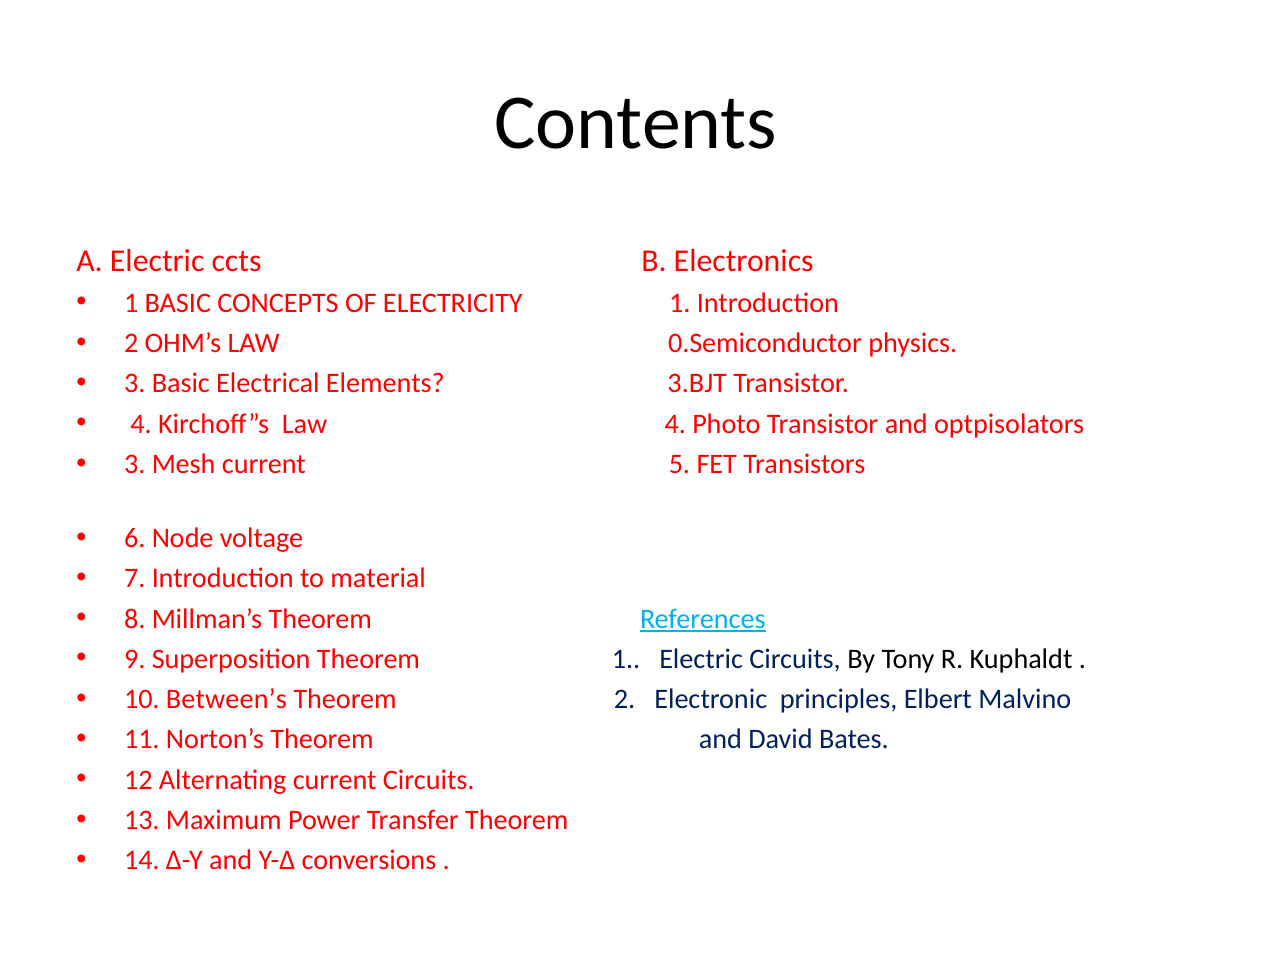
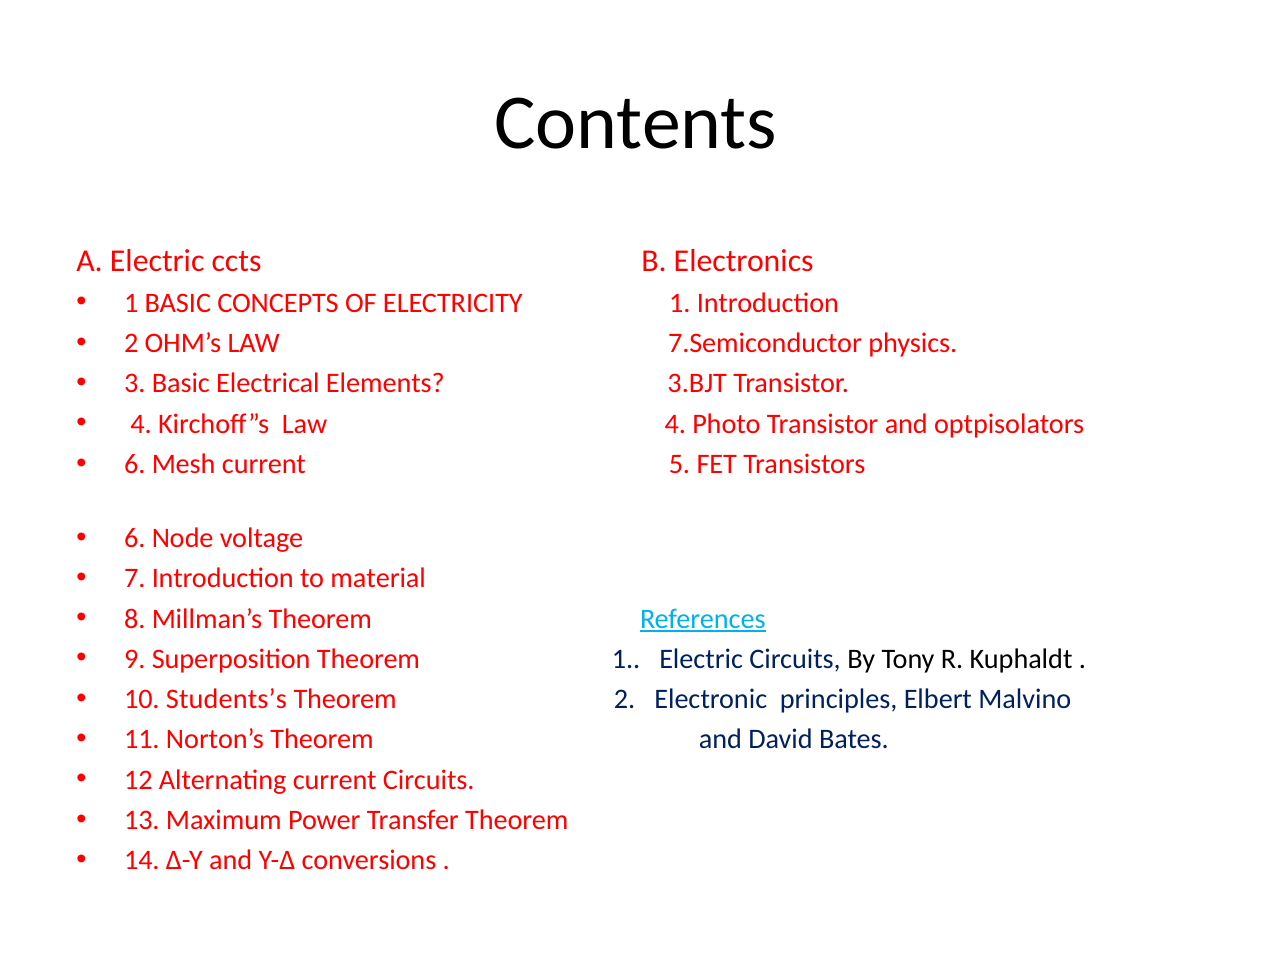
0.Semiconductor: 0.Semiconductor -> 7.Semiconductor (765, 343)
3: 3 -> 6 (135, 464)
Between’s: Between’s -> Students’s (226, 699)
